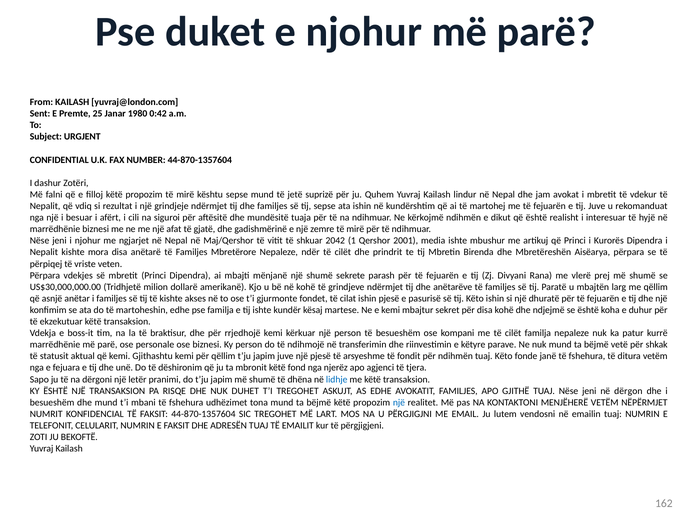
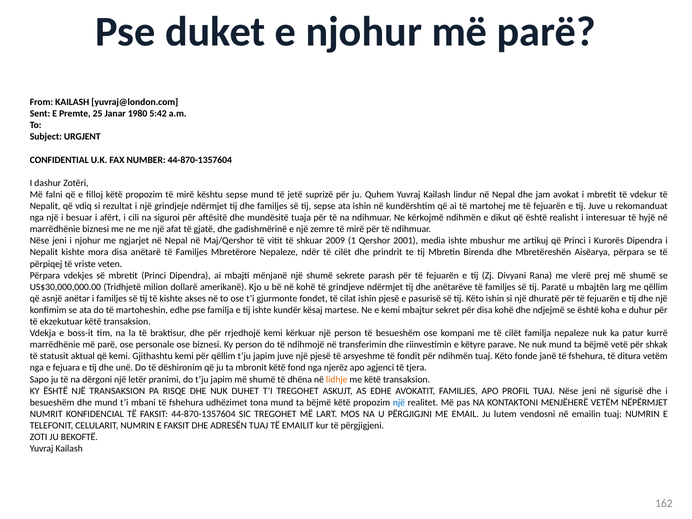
0:42: 0:42 -> 5:42 (158, 114)
2042: 2042 -> 2009 (335, 241)
lidhje colour: blue -> orange (337, 379)
GJITHË: GJITHË -> PROFIL (516, 391)
dërgon: dërgon -> sigurisë (628, 391)
